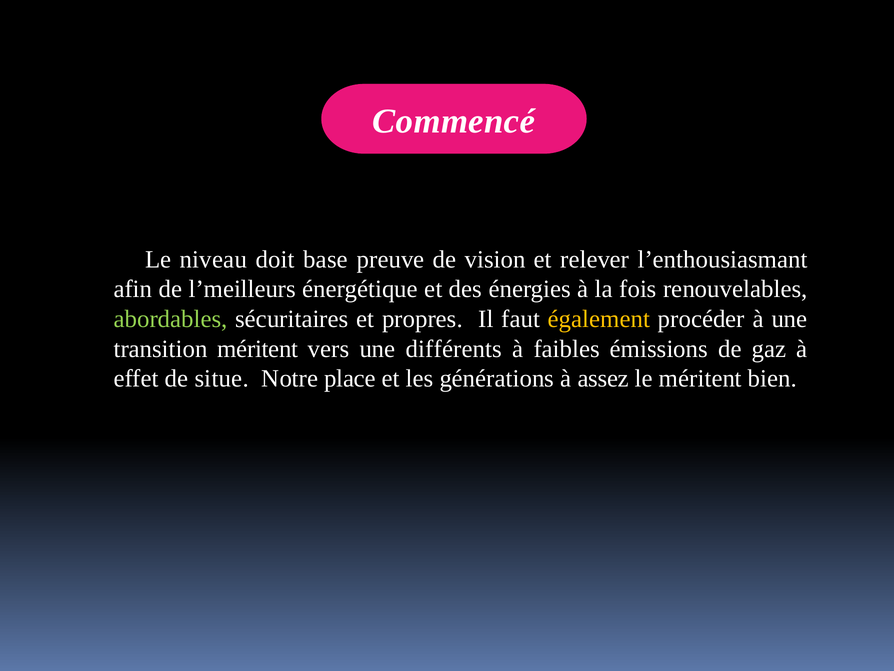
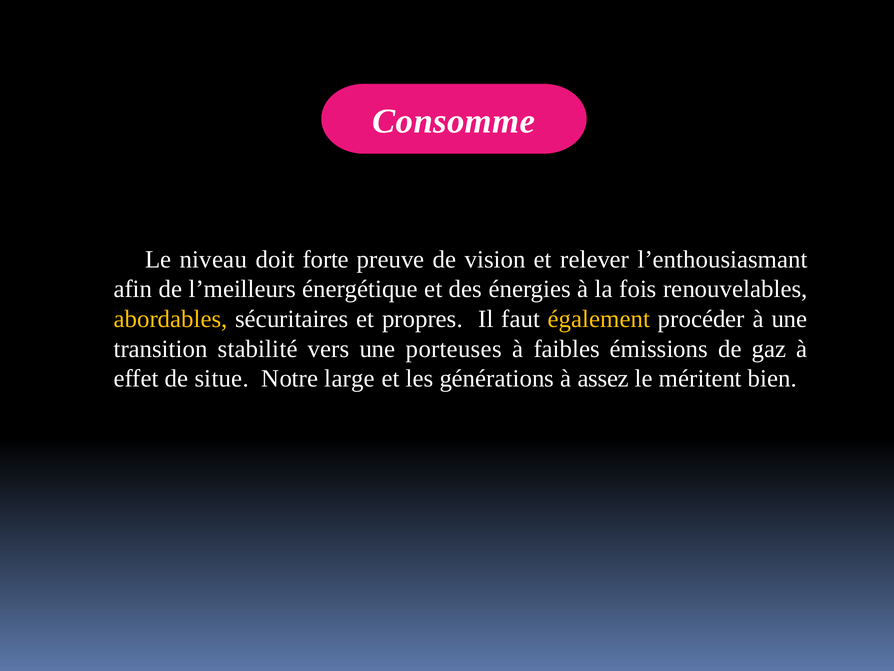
Commencé: Commencé -> Consomme (454, 121)
base: base -> forte (326, 259)
abordables colour: light green -> yellow (171, 319)
transition méritent: méritent -> stabilité (258, 349)
différents: différents -> porteuses (454, 349)
place: place -> large (350, 379)
